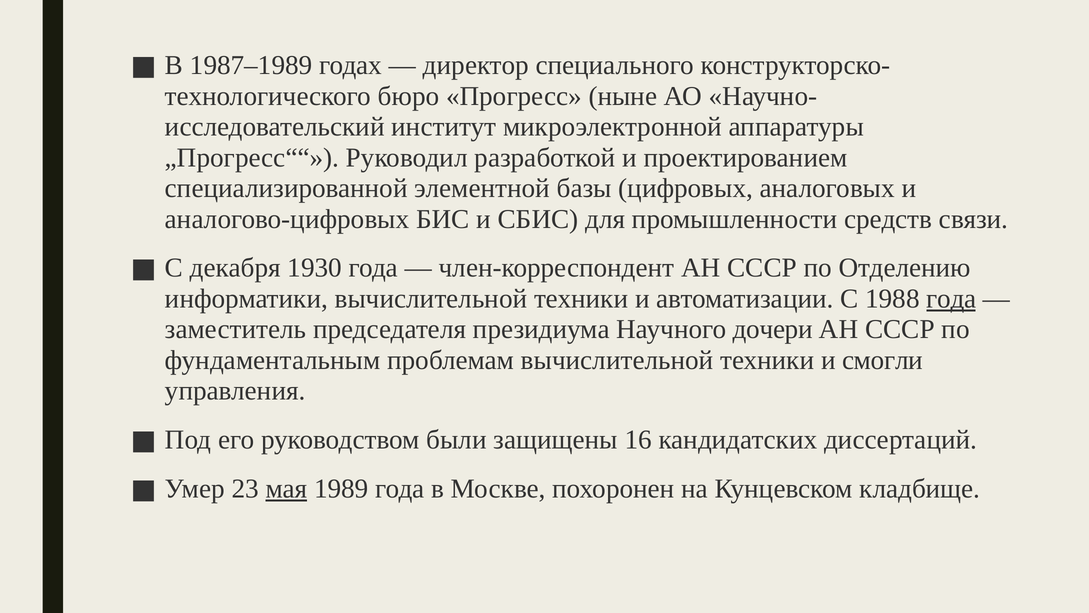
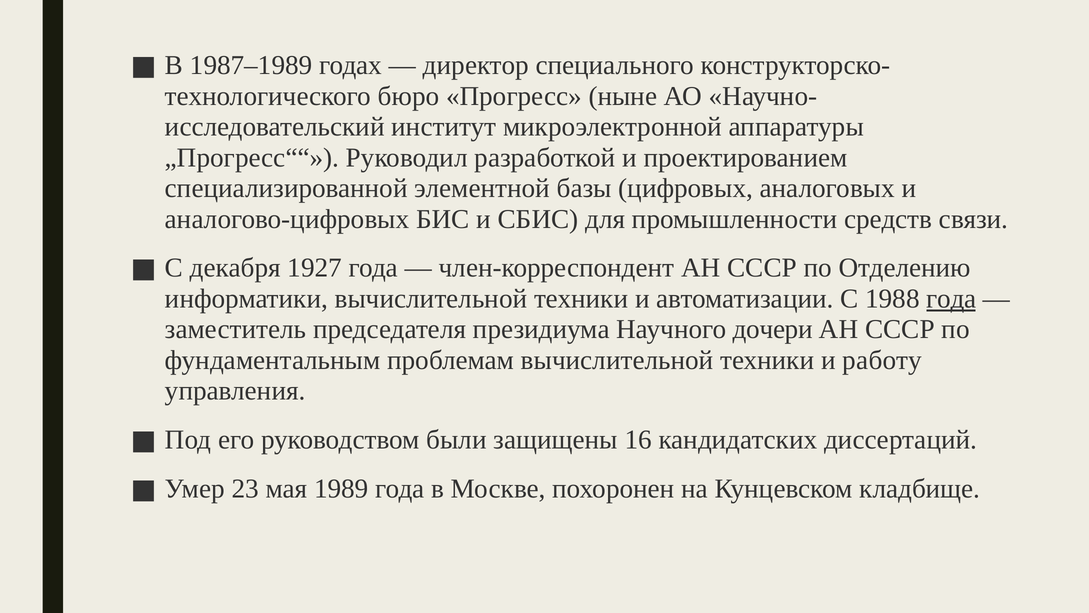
1930: 1930 -> 1927 (315, 268)
смогли: смогли -> работу (882, 360)
мая underline: present -> none (286, 488)
